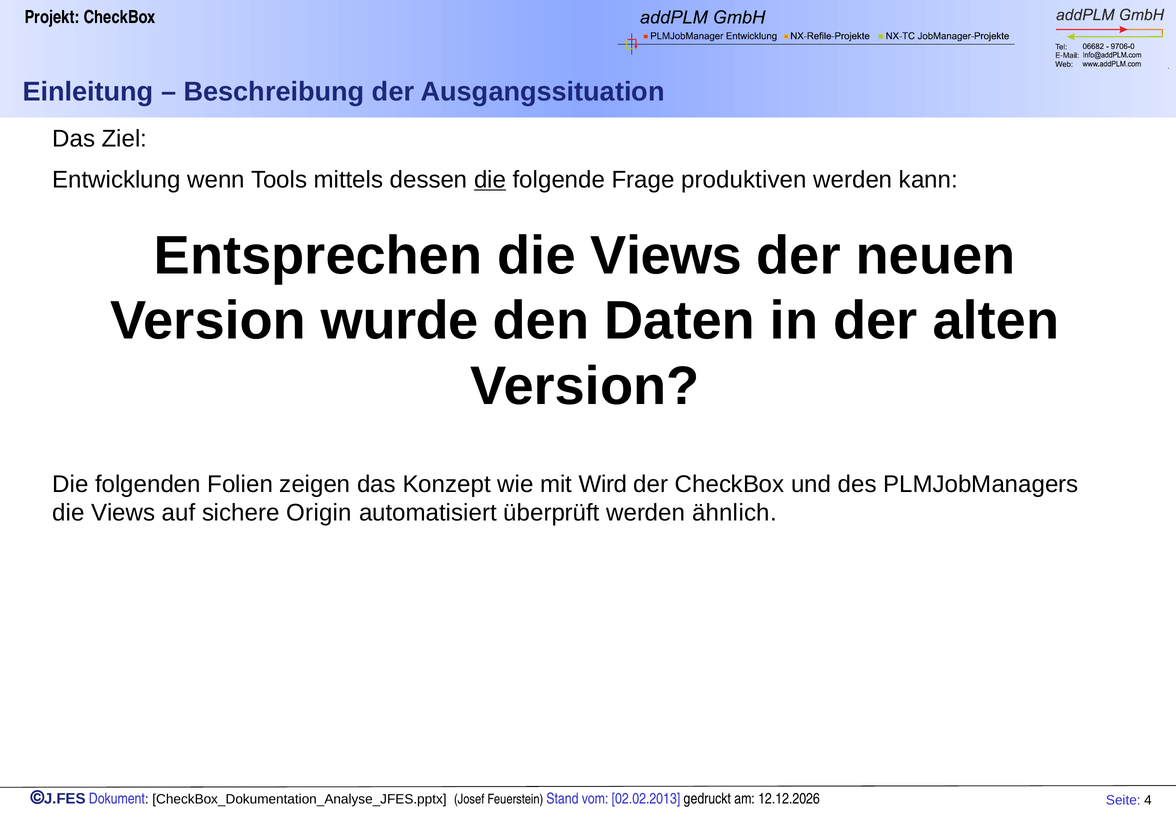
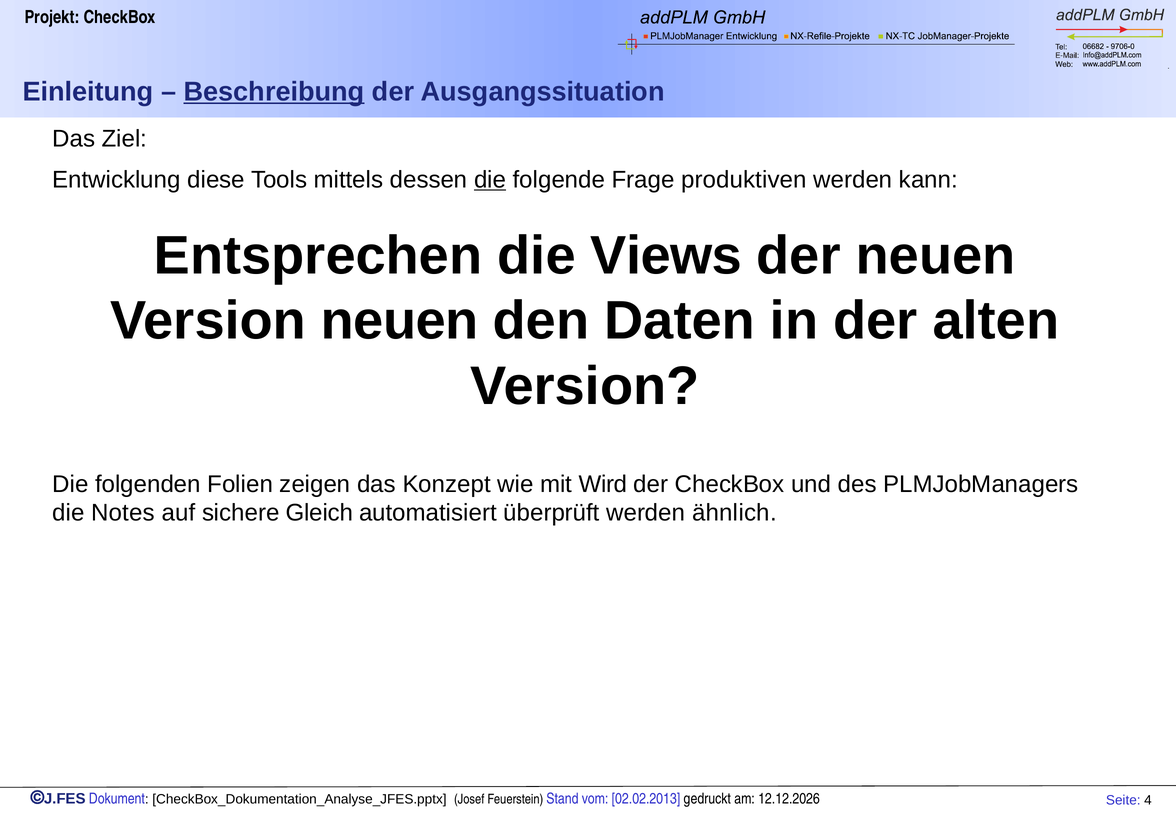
Beschreibung underline: none -> present (274, 92)
wenn: wenn -> diese (216, 180)
Version wurde: wurde -> neuen (400, 321)
Views: Views -> Notes (123, 513)
Origin: Origin -> Gleich (319, 513)
